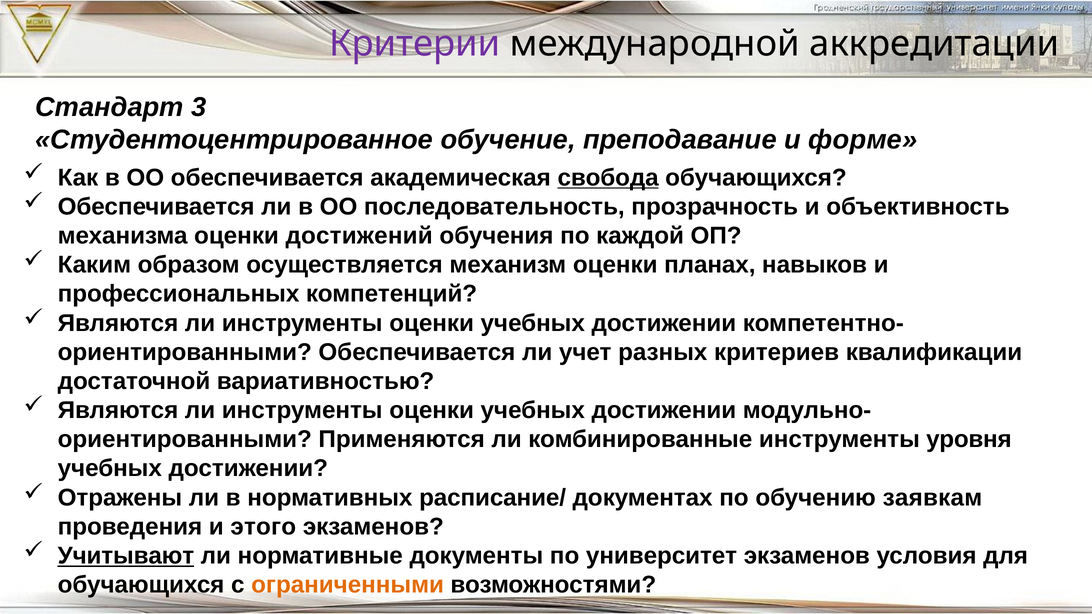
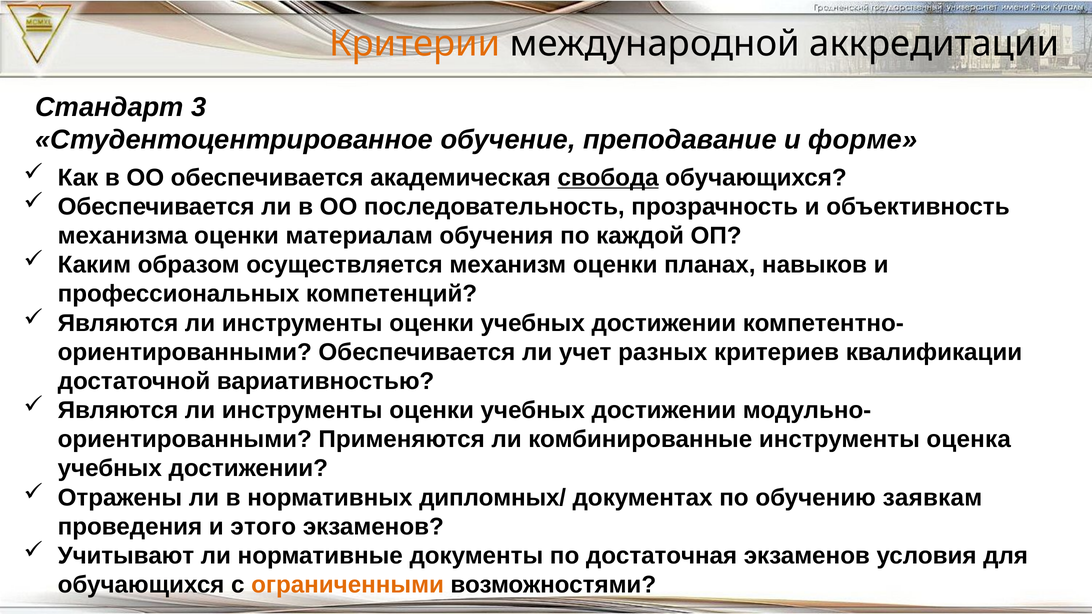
Критерии colour: purple -> orange (415, 44)
достижений: достижений -> материалам (359, 236)
уровня: уровня -> оценка (969, 440)
расписание/: расписание/ -> дипломных/ (493, 498)
Учитывают underline: present -> none (126, 556)
университет: университет -> достаточная (662, 556)
